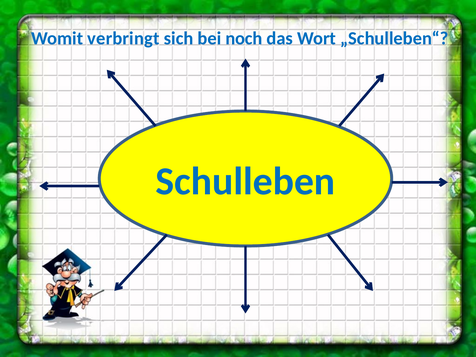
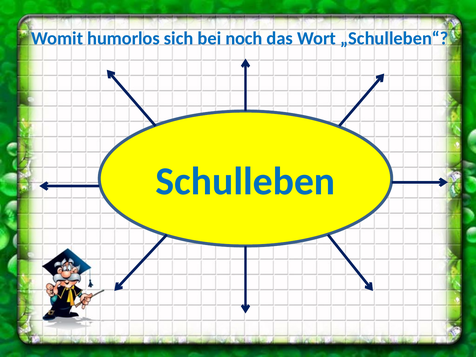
verbringt: verbringt -> humorlos (124, 39)
